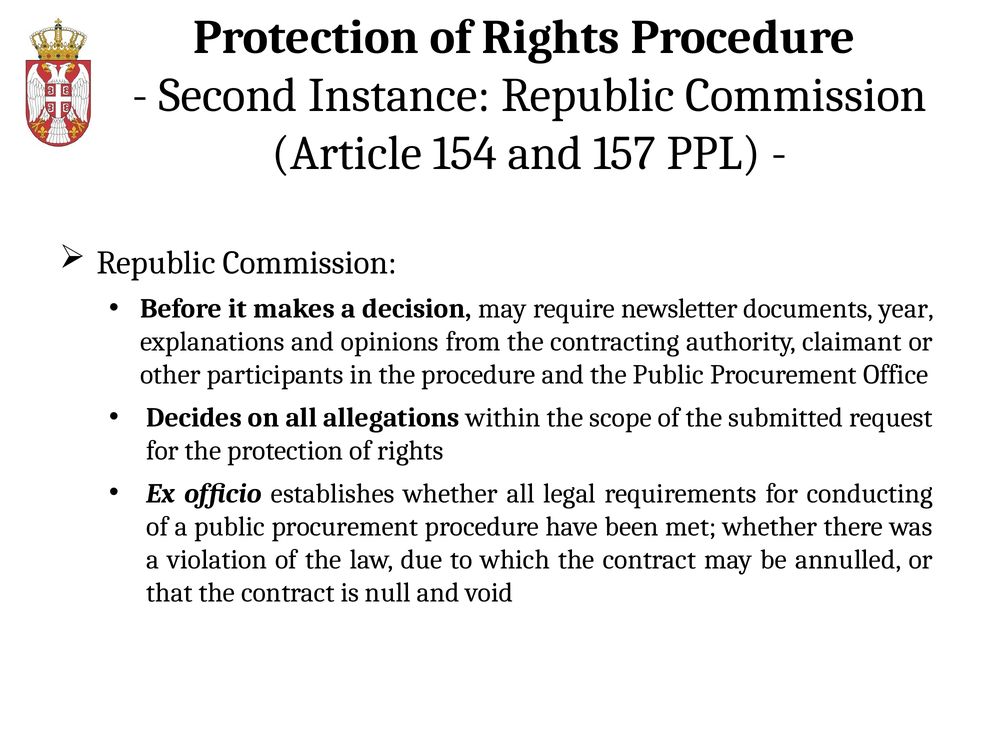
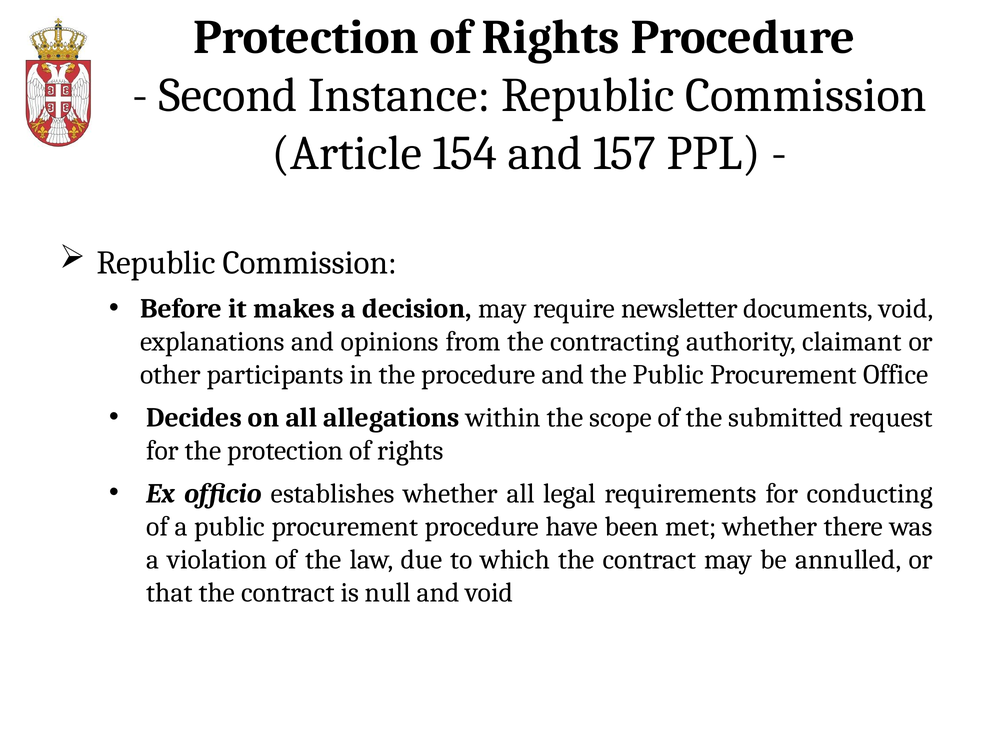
documents year: year -> void (906, 308)
